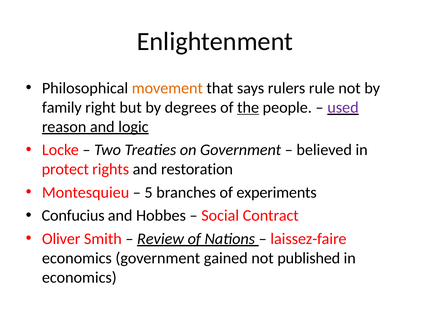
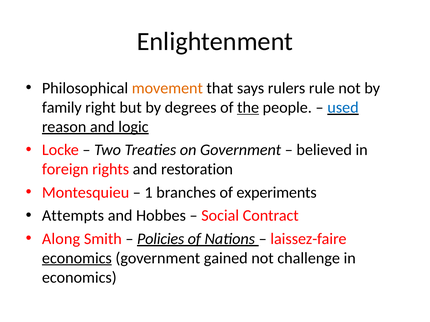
used colour: purple -> blue (343, 108)
protect: protect -> foreign (65, 170)
5: 5 -> 1 (149, 193)
Confucius: Confucius -> Attempts (73, 216)
Oliver: Oliver -> Along (61, 239)
Review: Review -> Policies (161, 239)
economics underline: none -> present (77, 258)
published: published -> challenge (309, 258)
